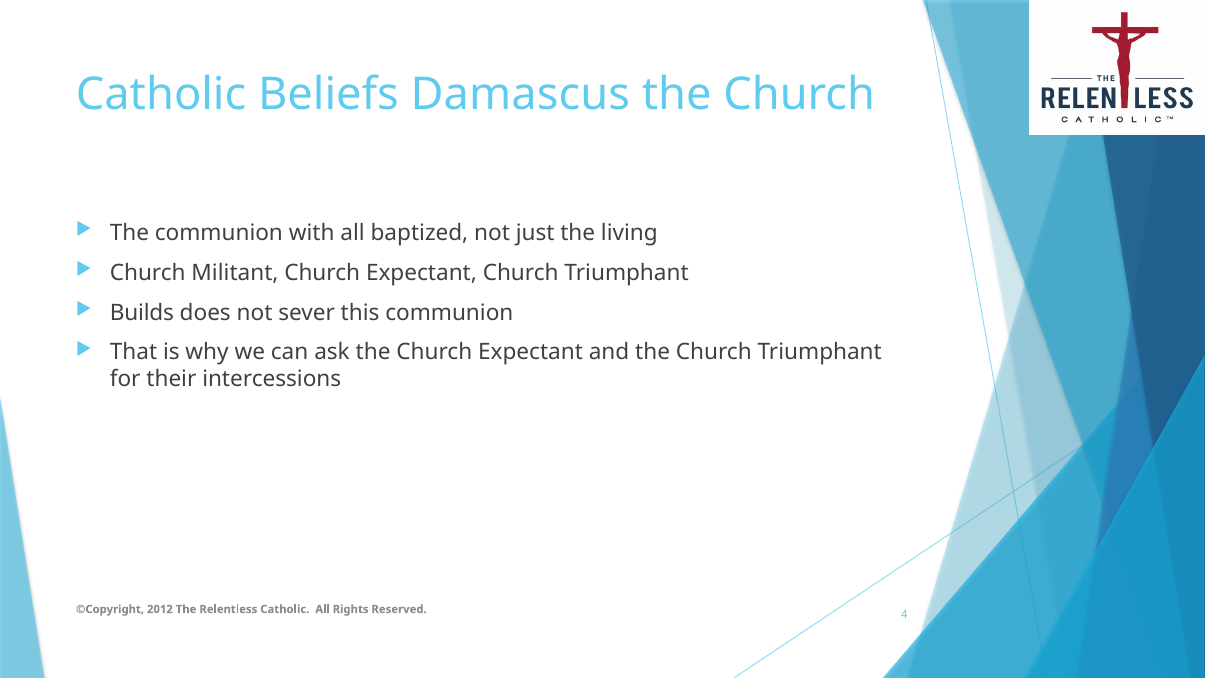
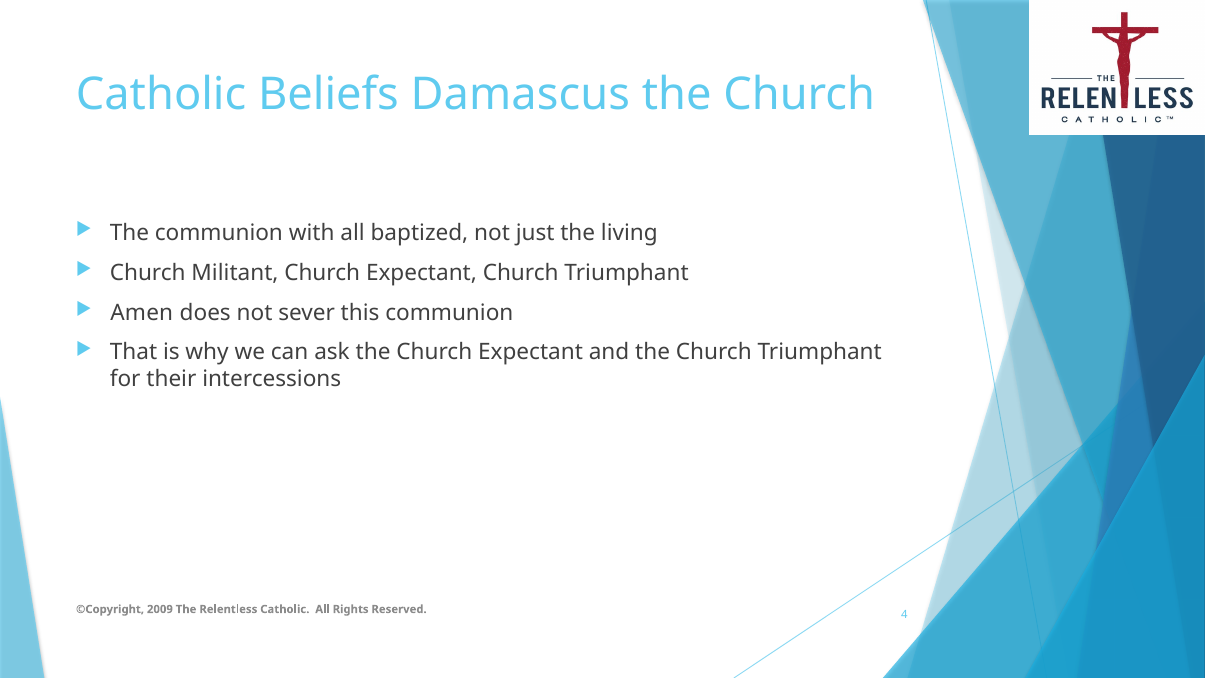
Builds: Builds -> Amen (142, 313)
2012: 2012 -> 2009 (160, 609)
